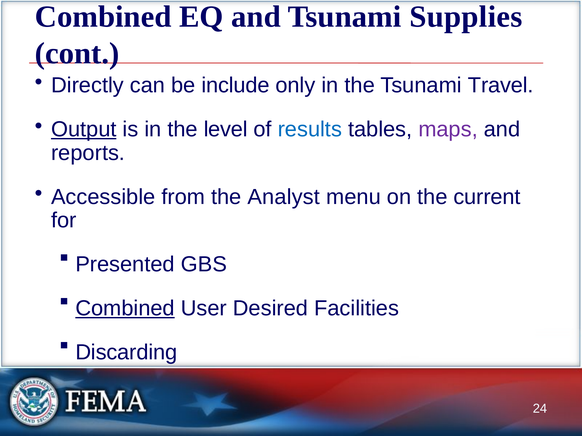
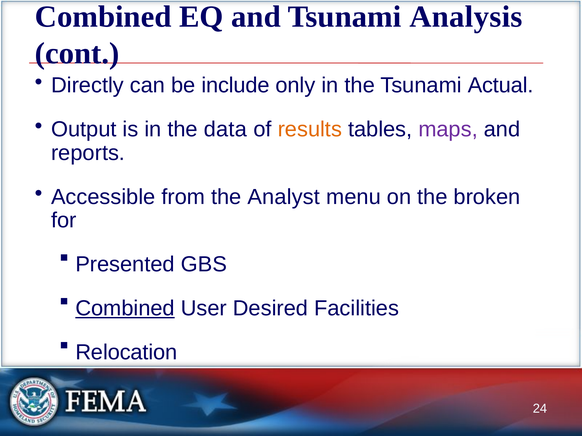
Supplies: Supplies -> Analysis (466, 17)
Travel: Travel -> Actual (501, 86)
Output underline: present -> none (84, 130)
level: level -> data (225, 130)
results colour: blue -> orange (310, 130)
current: current -> broken (487, 197)
Discarding: Discarding -> Relocation (126, 353)
